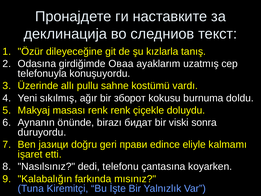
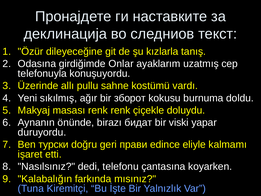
Оваа: Оваа -> Onlar (121, 64)
sonra: sonra -> yapar (204, 122)
јазици: јазици -> турски (54, 144)
